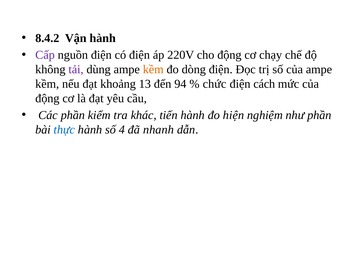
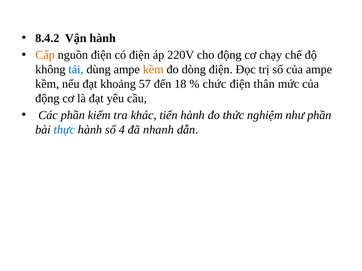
Cấp colour: purple -> orange (45, 55)
tải colour: purple -> blue (76, 70)
13: 13 -> 57 (145, 84)
94: 94 -> 18 (180, 84)
cách: cách -> thân (264, 84)
hiện: hiện -> thức (234, 115)
